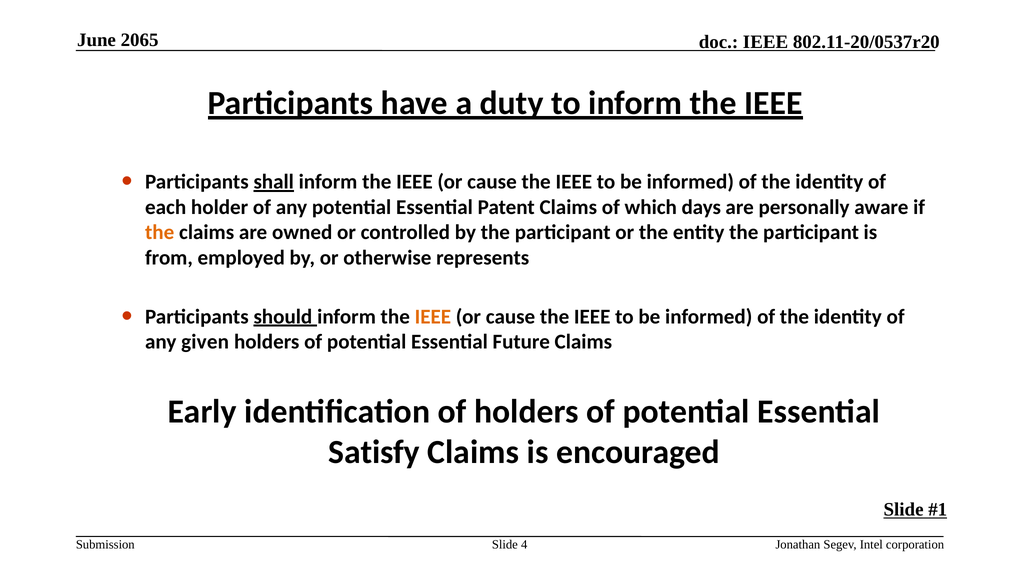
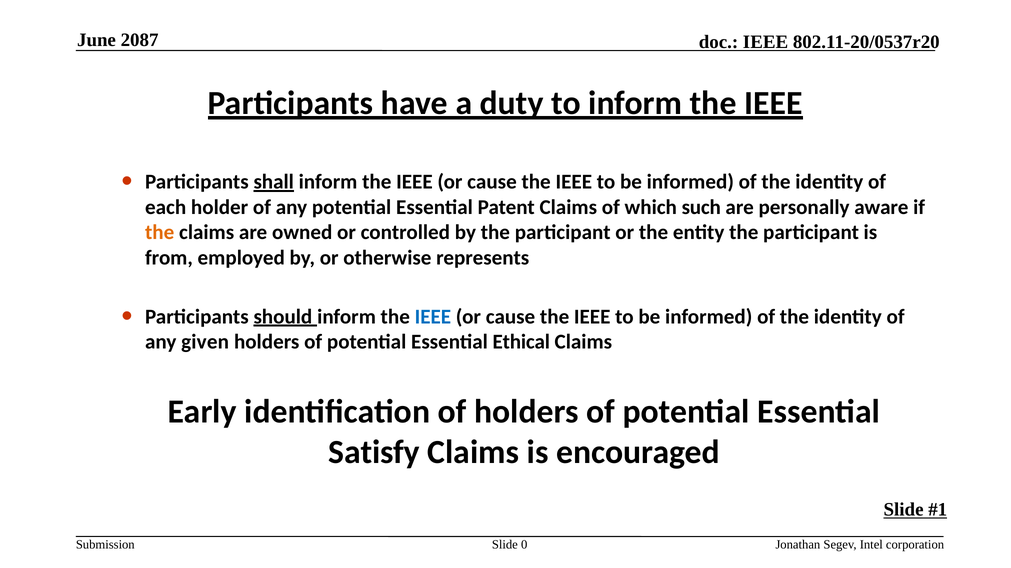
2065: 2065 -> 2087 (140, 40)
days: days -> such (701, 208)
IEEE colour: orange -> blue (433, 317)
Future: Future -> Ethical (521, 342)
4: 4 -> 0 (524, 545)
